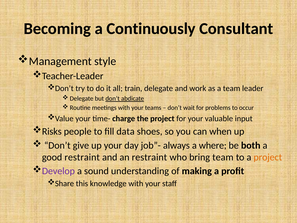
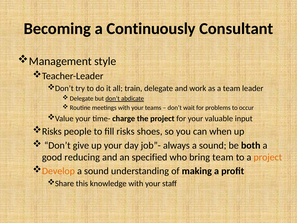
fill data: data -> risks (126, 131)
always a where: where -> sound (213, 145)
good restraint: restraint -> reducing (82, 157)
an restraint: restraint -> specified (149, 157)
Develop colour: purple -> orange (58, 171)
